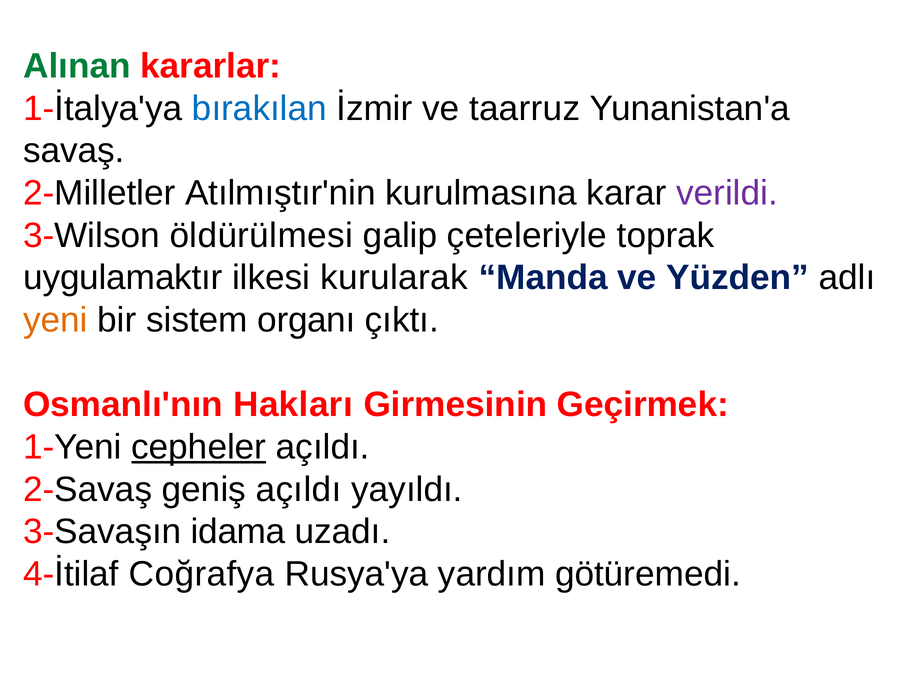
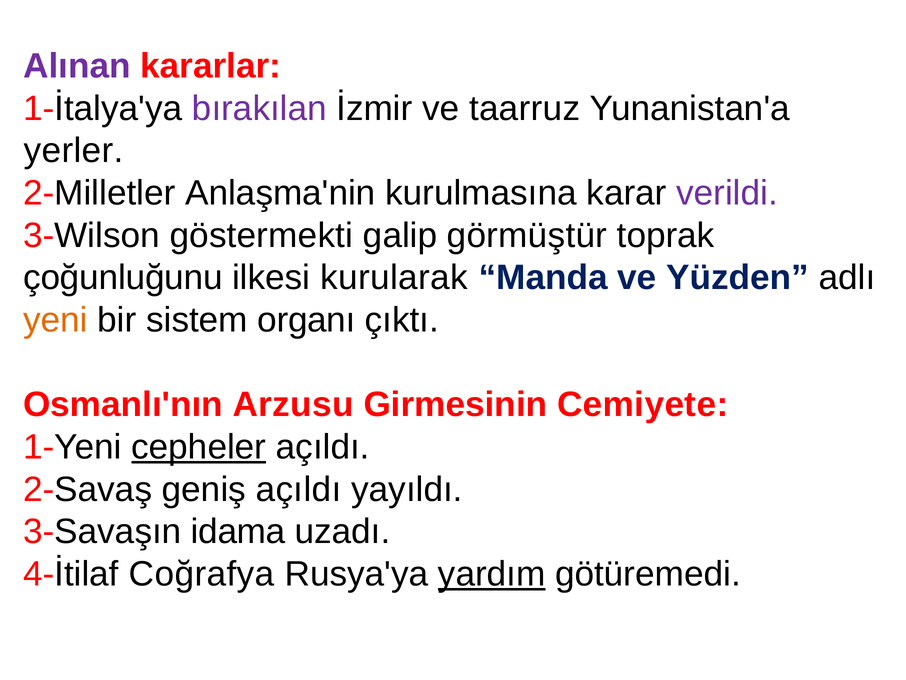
Alınan colour: green -> purple (77, 66)
bırakılan colour: blue -> purple (259, 108)
savaş: savaş -> yerler (74, 151)
Atılmıştır'nin: Atılmıştır'nin -> Anlaşma'nin (280, 193)
öldürülmesi: öldürülmesi -> göstermekti (261, 235)
çeteleriyle: çeteleriyle -> görmüştür (527, 235)
uygulamaktır: uygulamaktır -> çoğunluğunu (123, 278)
Hakları: Hakları -> Arzusu (293, 404)
Geçirmek: Geçirmek -> Cemiyete (643, 404)
yardım underline: none -> present (492, 574)
